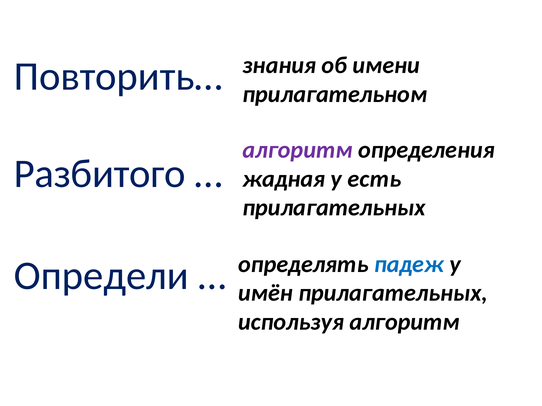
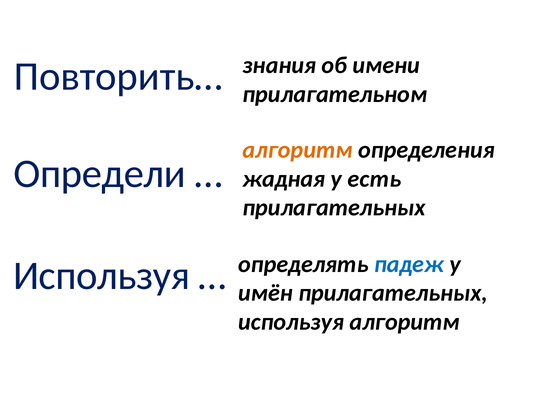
алгоритм colour: purple -> orange (297, 150)
Разбитого: Разбитого -> Определи (100, 174)
Определи: Определи -> Используя (102, 276)
